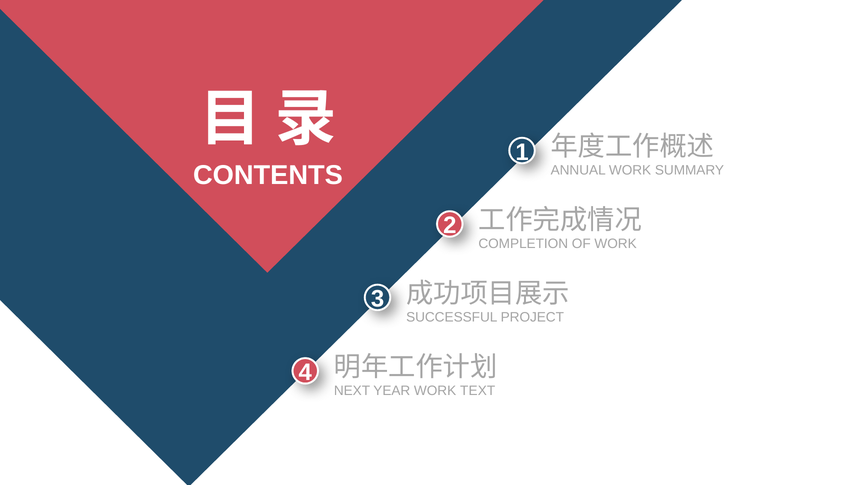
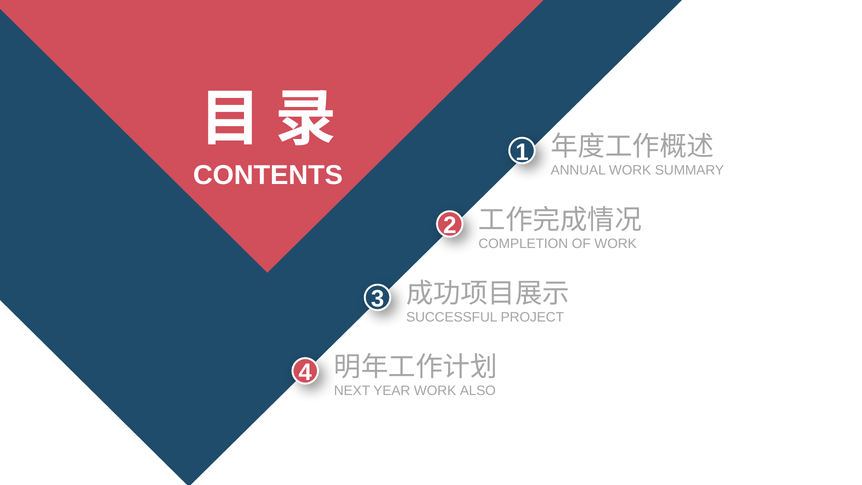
TEXT: TEXT -> ALSO (478, 390)
